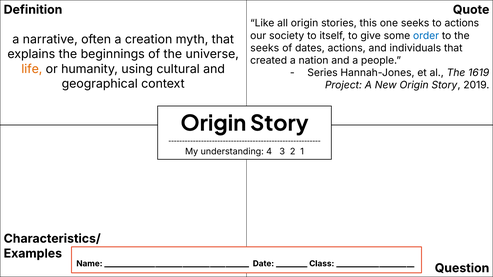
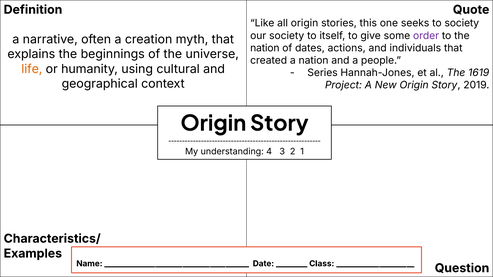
to actions: actions -> society (462, 23)
order colour: blue -> purple (426, 36)
seeks: seeks -> nation (265, 48)
